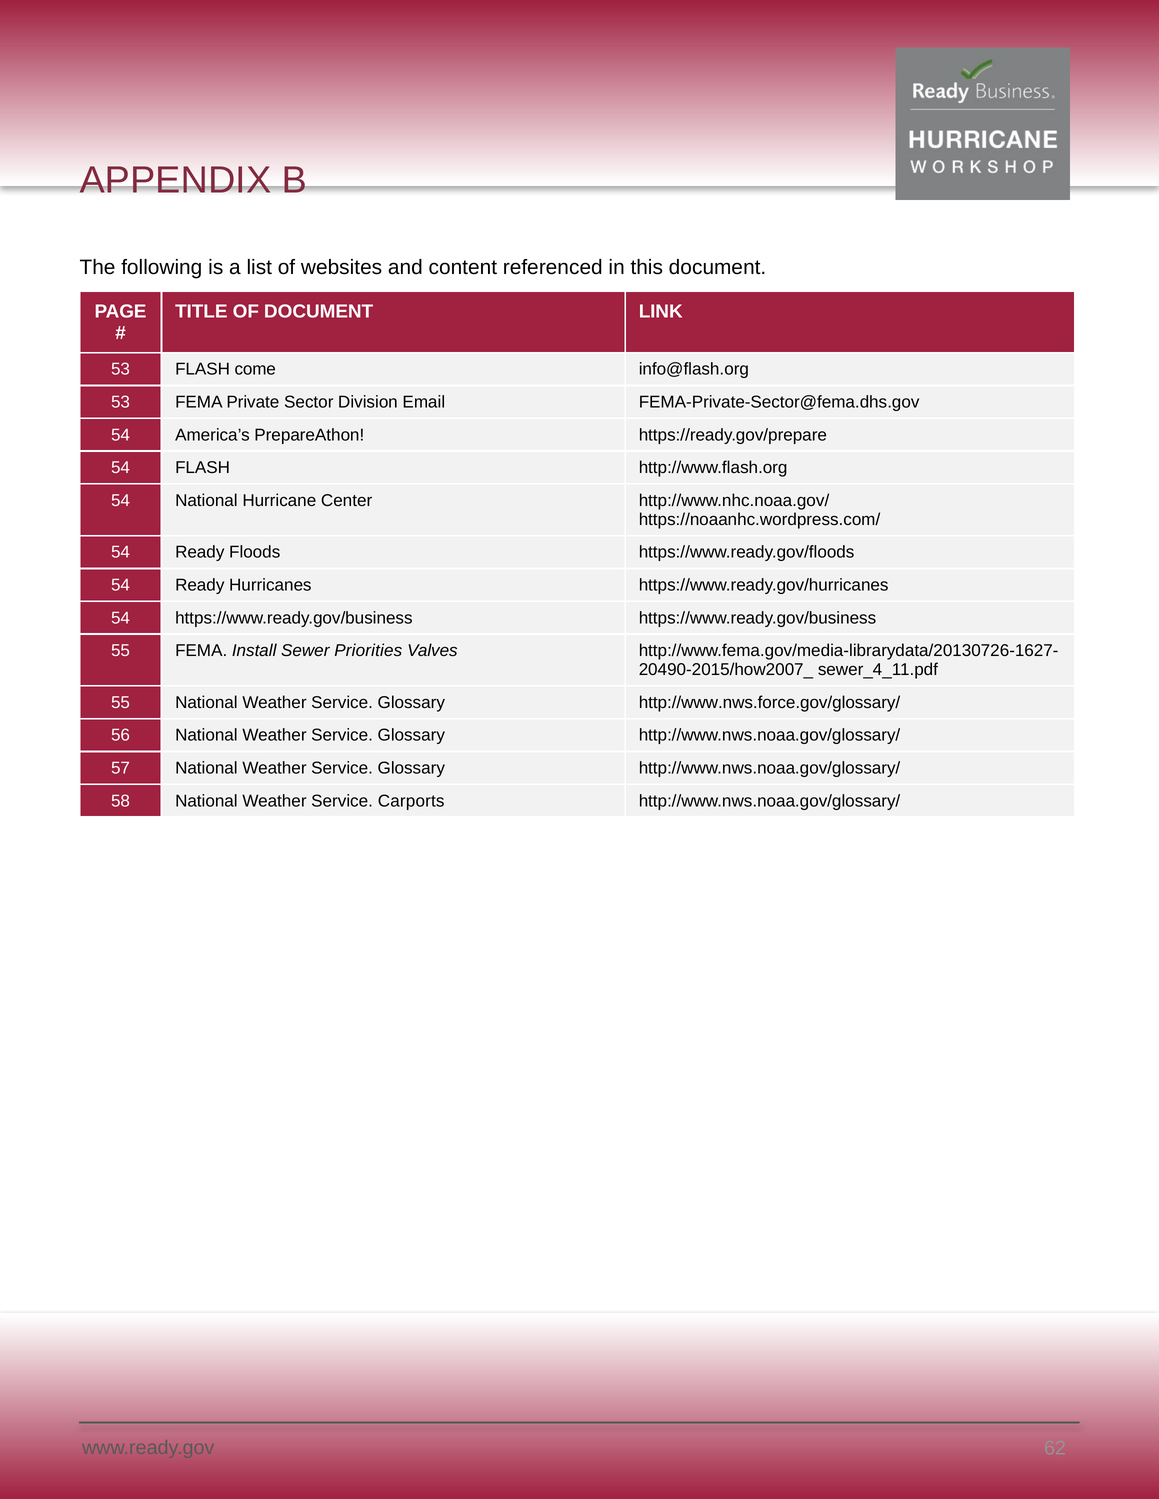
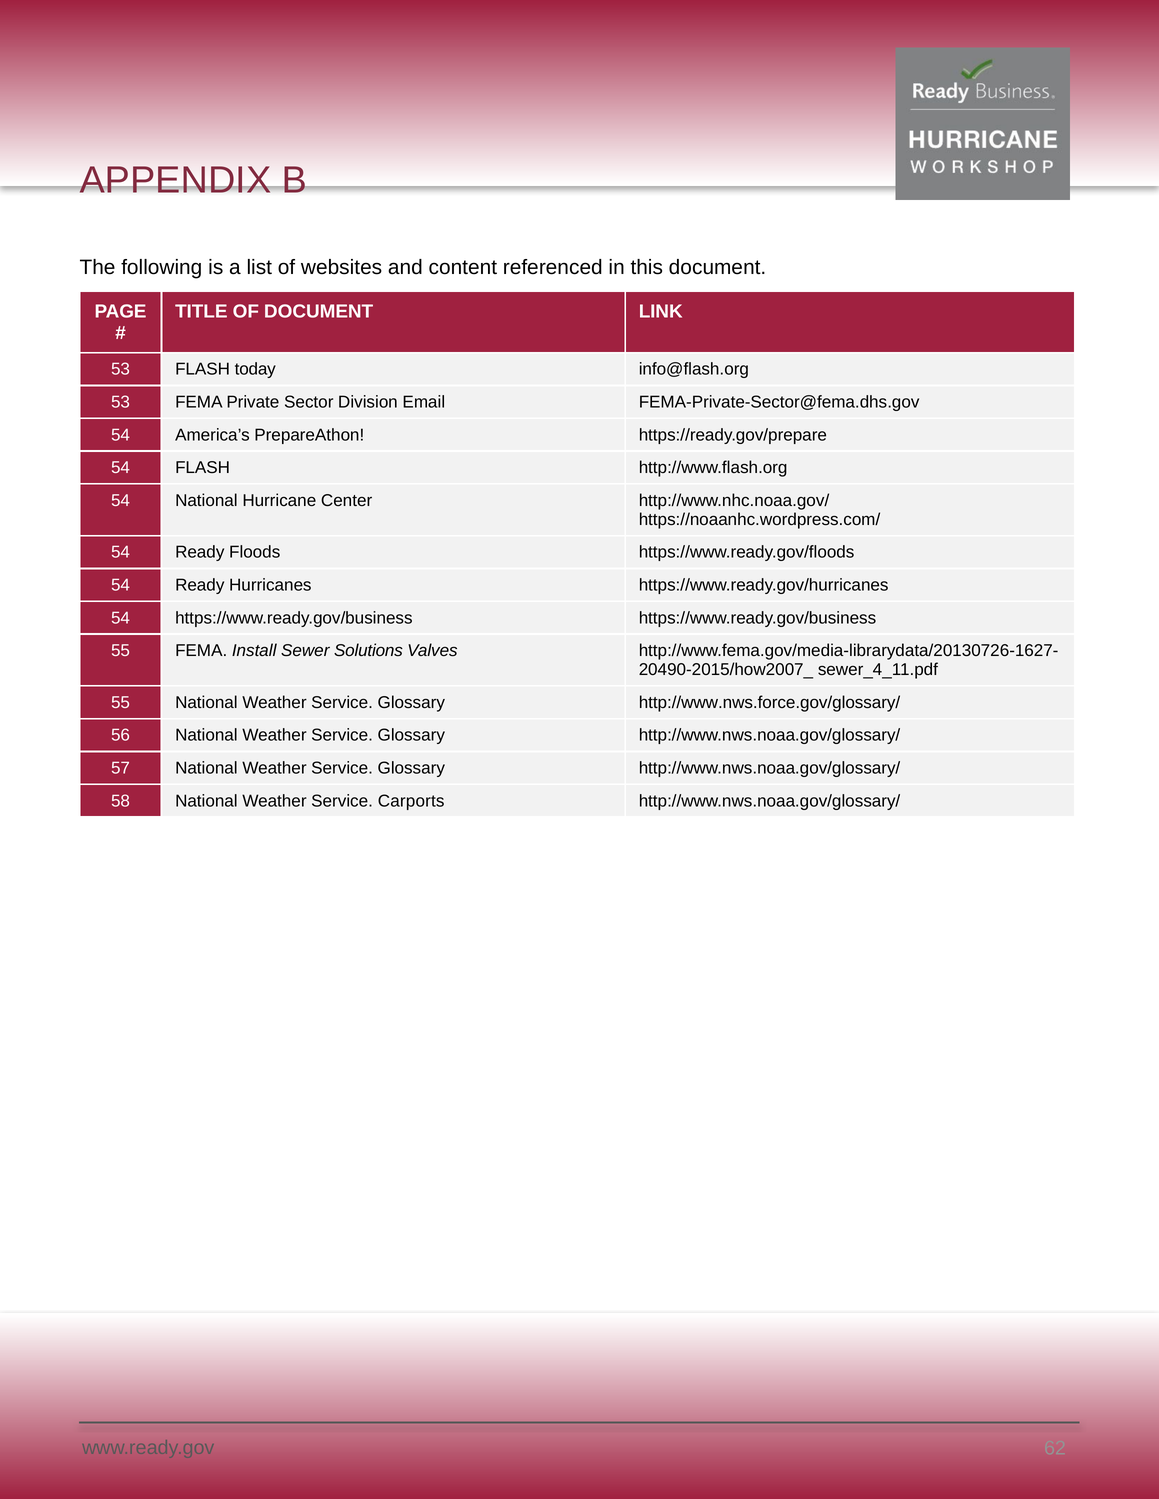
come: come -> today (255, 370)
Priorities: Priorities -> Solutions (368, 651)
